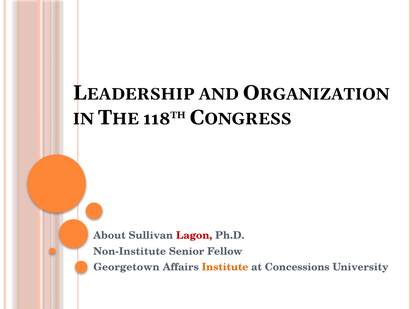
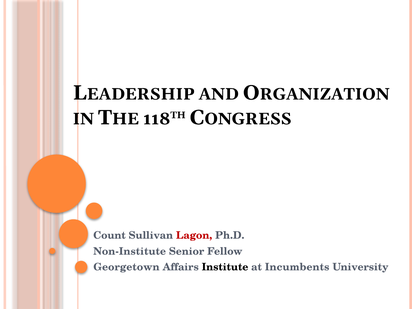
About: About -> Count (110, 236)
Institute colour: orange -> black (225, 267)
Concessions: Concessions -> Incumbents (297, 267)
